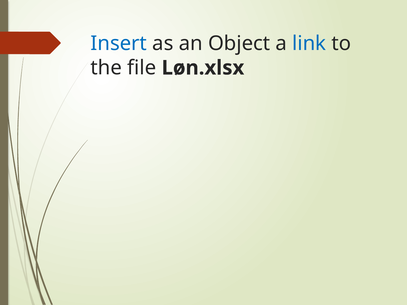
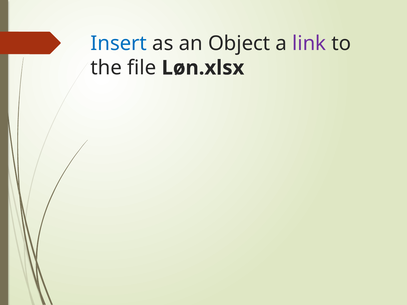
link colour: blue -> purple (309, 43)
